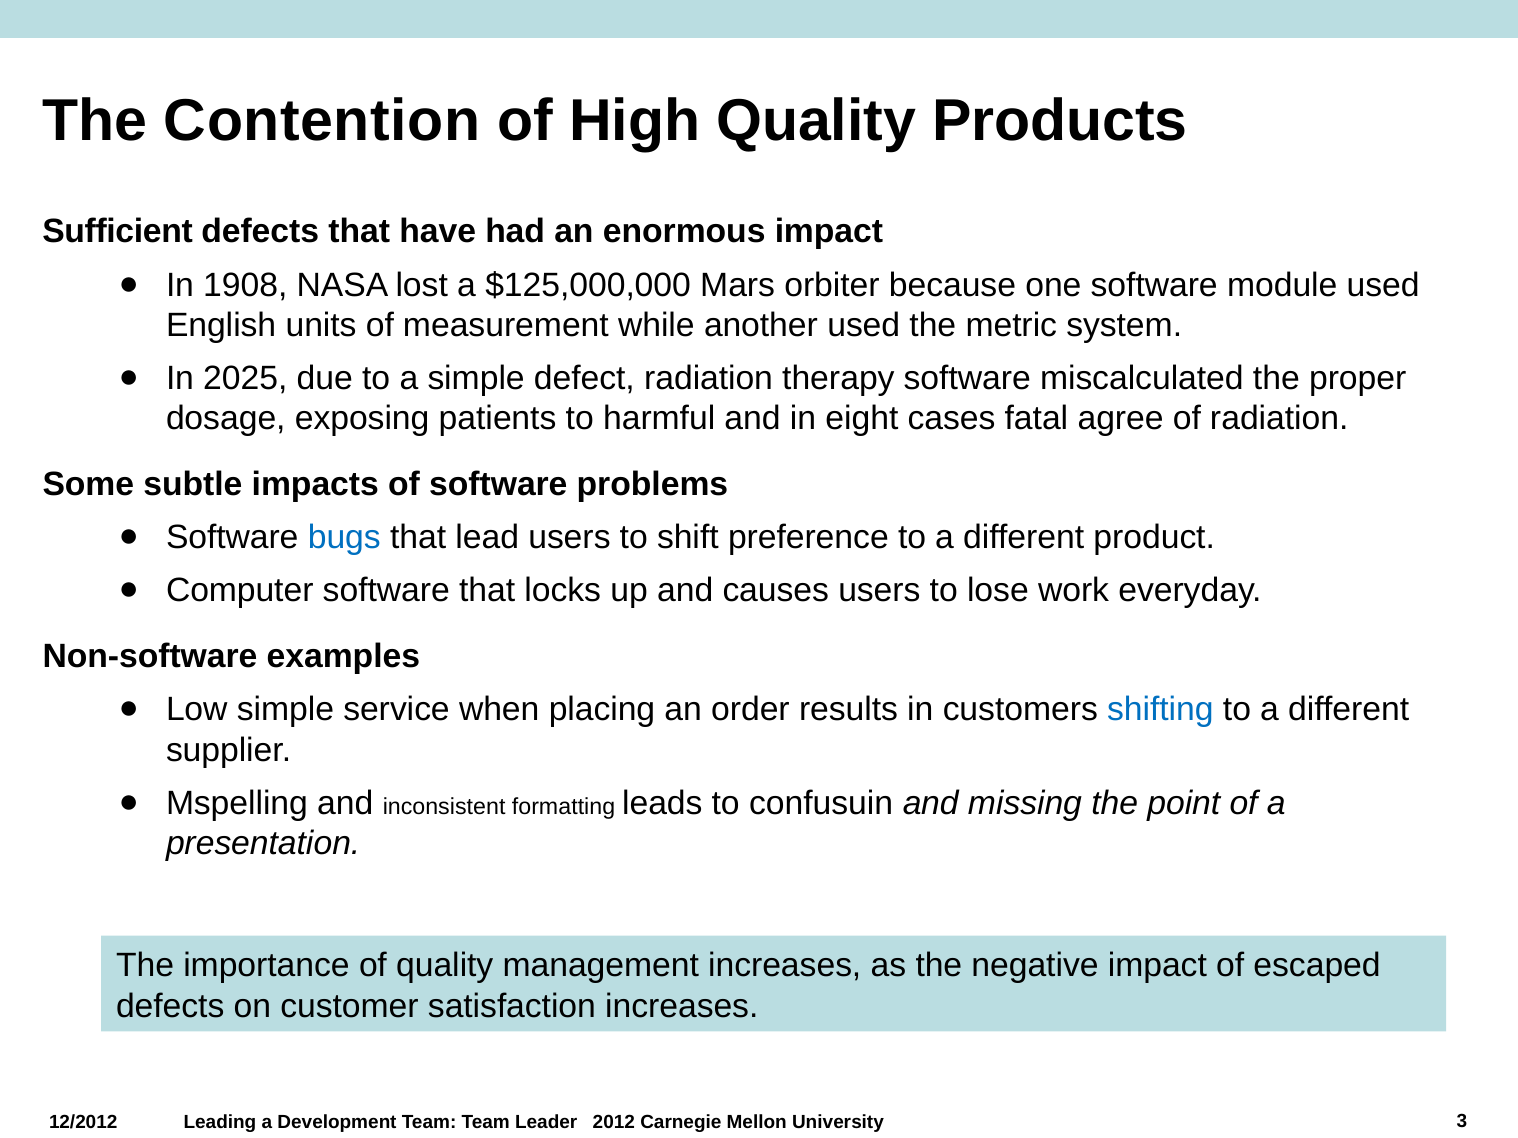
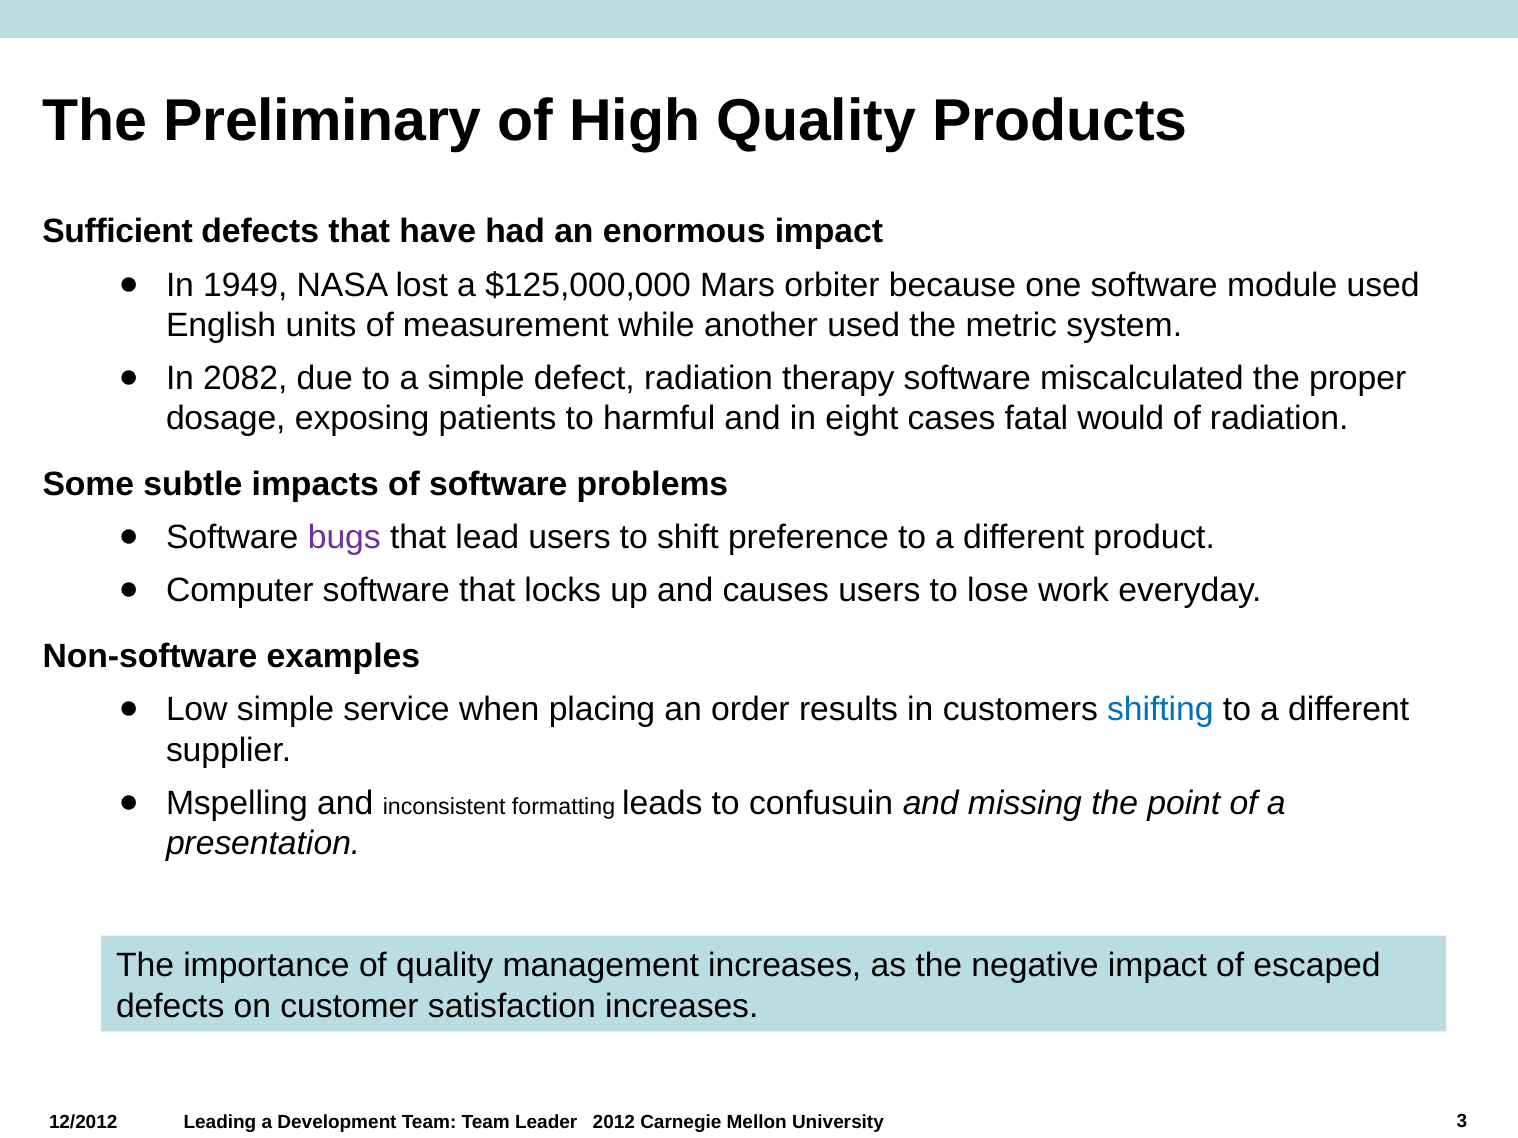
Contention: Contention -> Preliminary (323, 121)
1908: 1908 -> 1949 (245, 285)
2025: 2025 -> 2082 (245, 379)
agree: agree -> would (1121, 419)
bugs colour: blue -> purple (344, 538)
